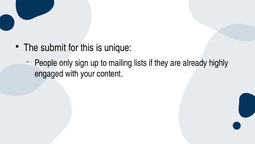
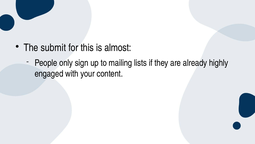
unique: unique -> almost (118, 48)
